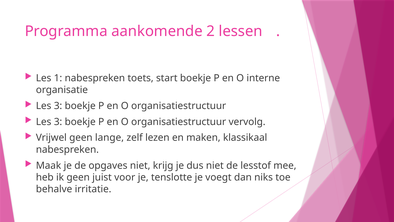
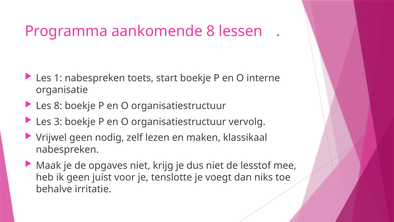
aankomende 2: 2 -> 8 (211, 31)
3: 3 -> 8 (58, 106)
lange: lange -> nodig (110, 138)
